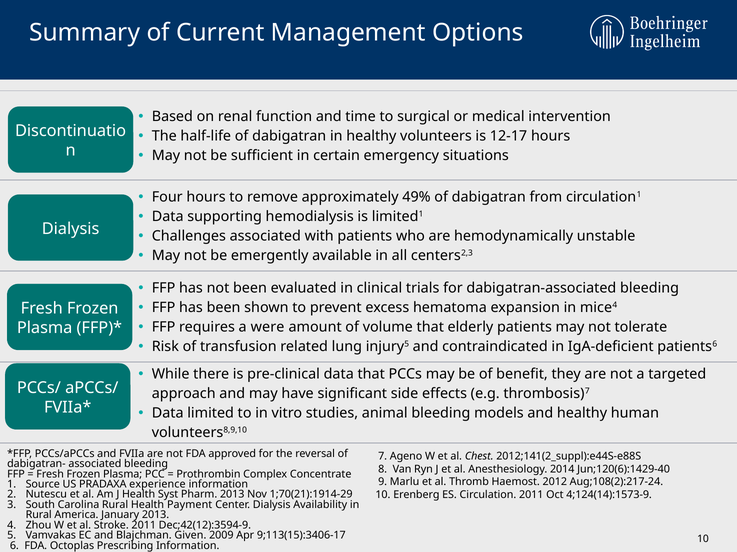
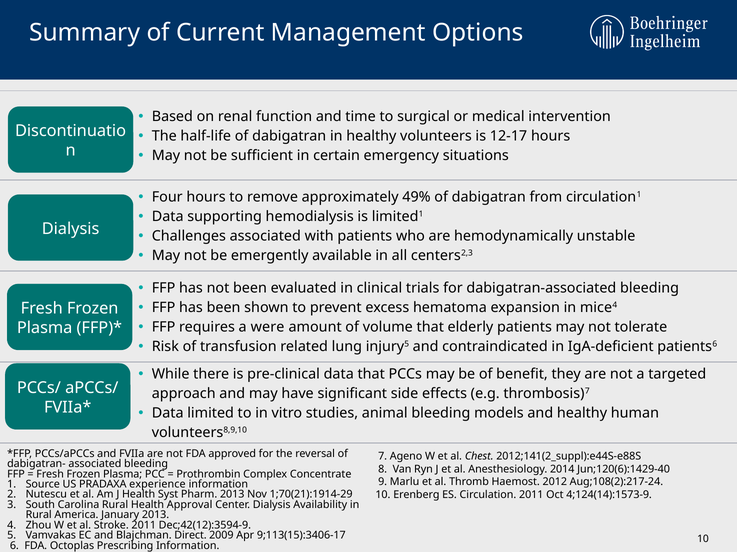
Payment: Payment -> Approval (190, 505)
Given: Given -> Direct (190, 536)
